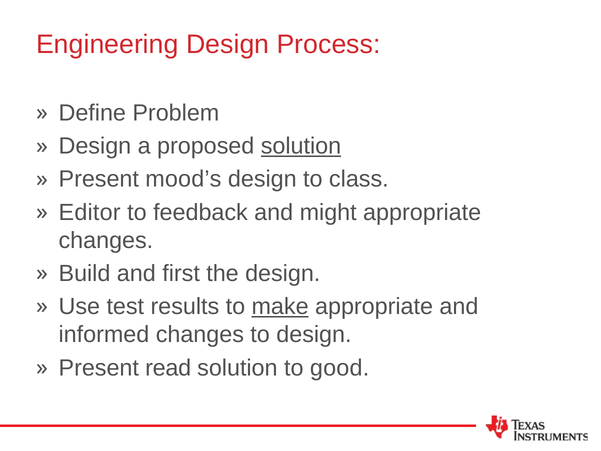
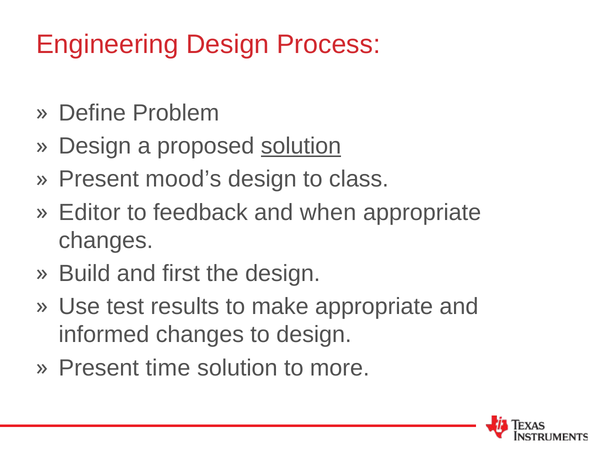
might: might -> when (328, 212)
make underline: present -> none (280, 306)
read: read -> time (168, 368)
good: good -> more (340, 368)
